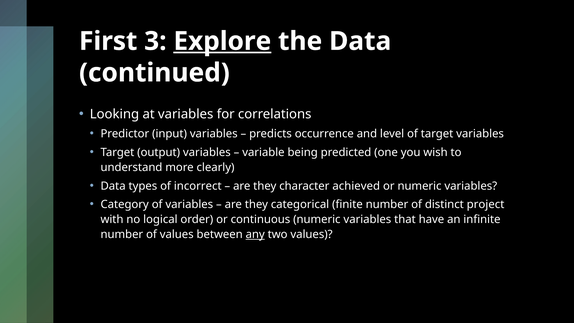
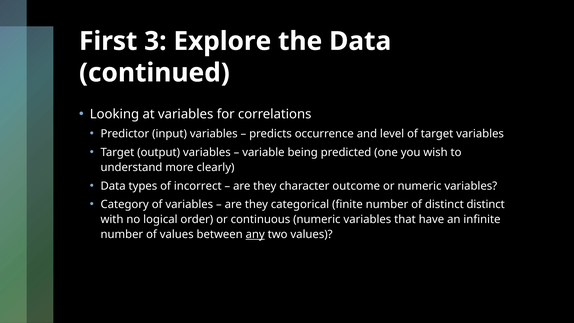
Explore underline: present -> none (222, 41)
achieved: achieved -> outcome (356, 186)
distinct project: project -> distinct (486, 204)
